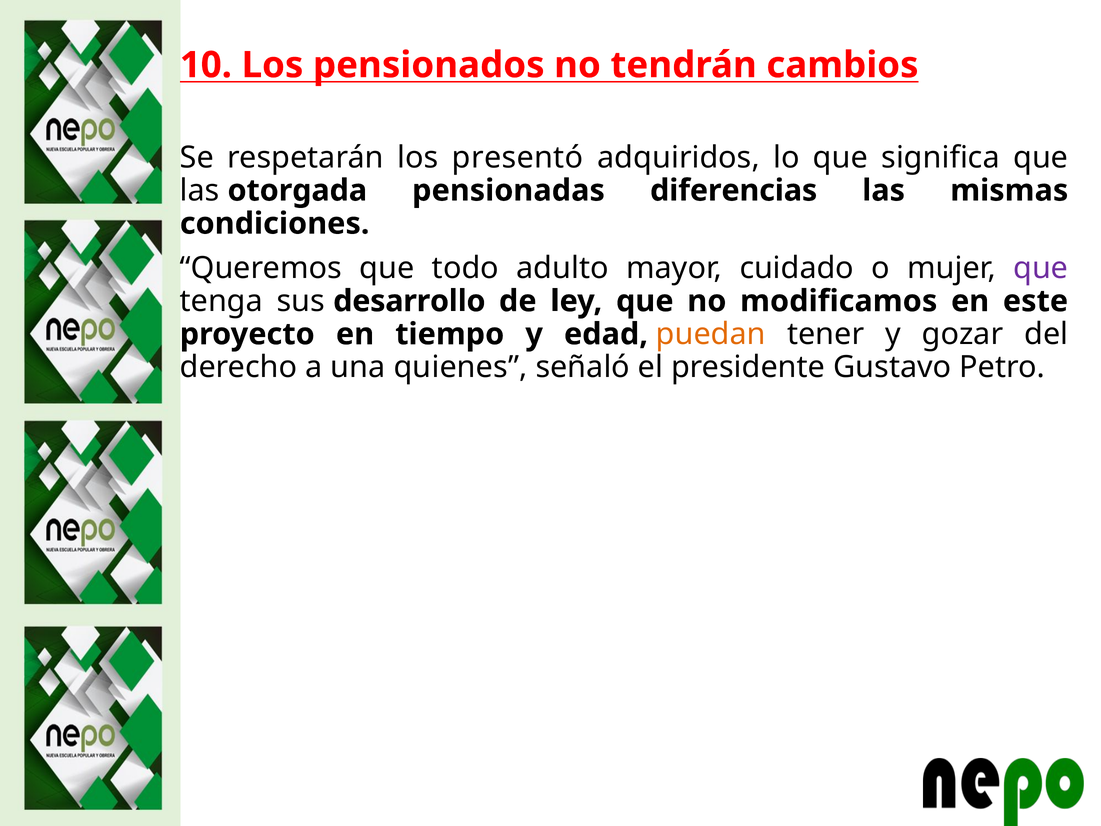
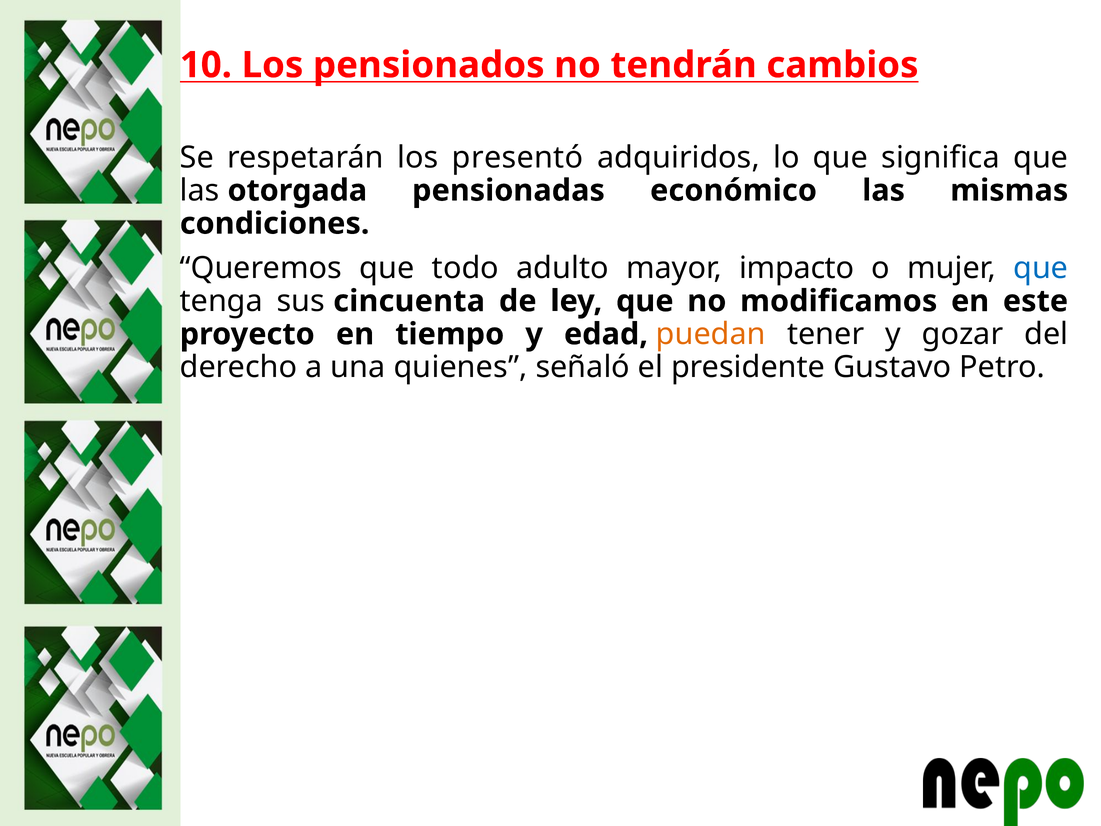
diferencias: diferencias -> económico (734, 190)
cuidado: cuidado -> impacto (797, 268)
que colour: purple -> blue (1041, 268)
desarrollo: desarrollo -> cincuenta (409, 301)
